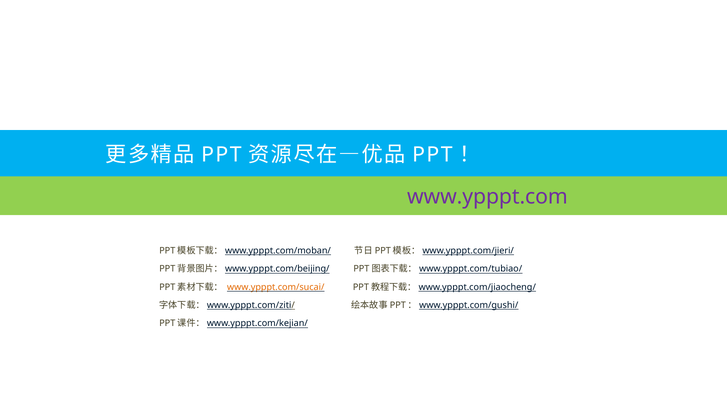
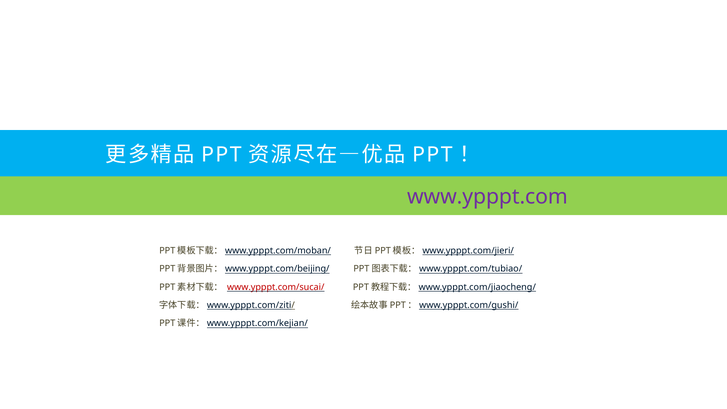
www.ypppt.com/sucai/ colour: orange -> red (276, 287)
